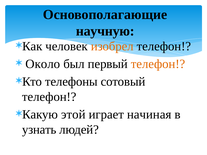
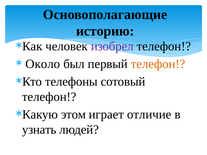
научную: научную -> историю (105, 31)
изобрел colour: orange -> purple (112, 46)
этой: этой -> этом (73, 115)
начиная: начиная -> отличие (149, 115)
